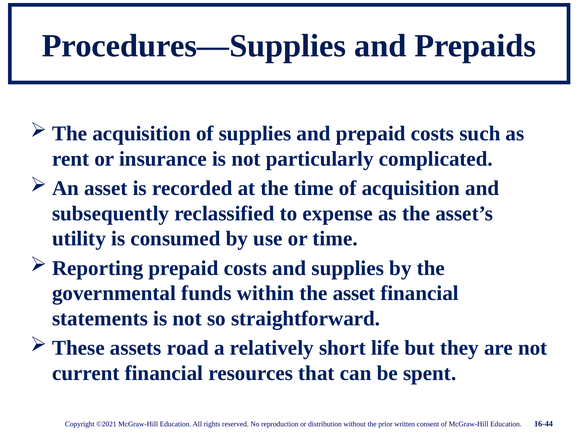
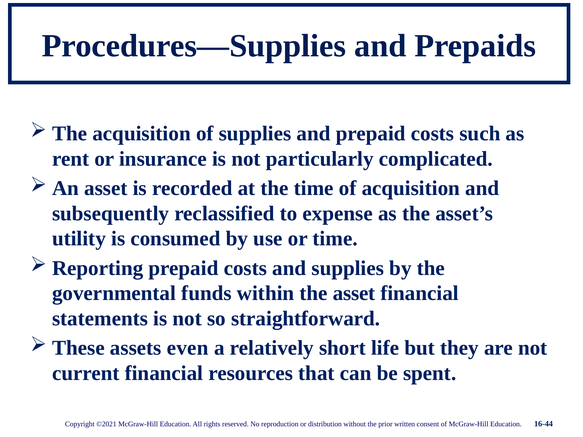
road: road -> even (188, 348)
